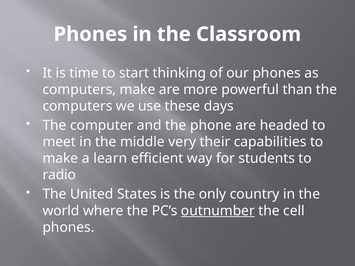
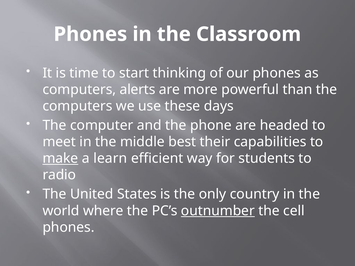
computers make: make -> alerts (138, 90)
very: very -> best (182, 142)
make underline: none -> present (60, 159)
